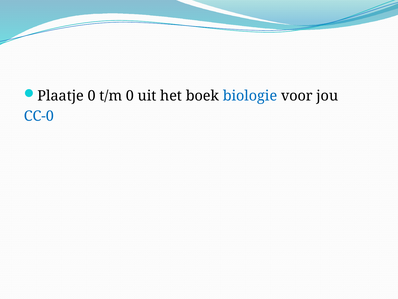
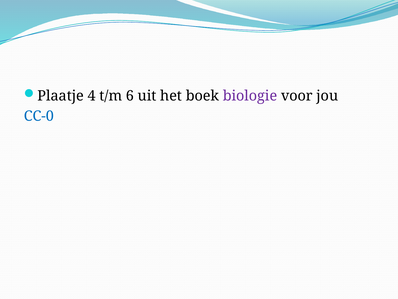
Plaatje 0: 0 -> 4 (92, 96)
t/m 0: 0 -> 6 (130, 96)
biologie colour: blue -> purple (250, 96)
